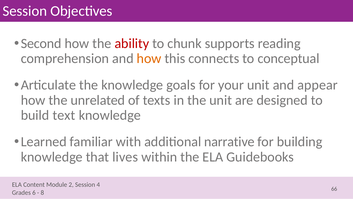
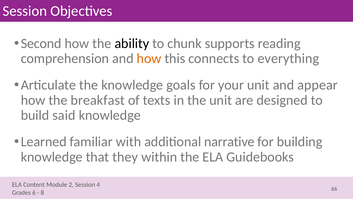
ability colour: red -> black (132, 43)
conceptual: conceptual -> everything (288, 58)
unrelated: unrelated -> breakfast (98, 100)
text: text -> said (64, 115)
lives: lives -> they (125, 157)
